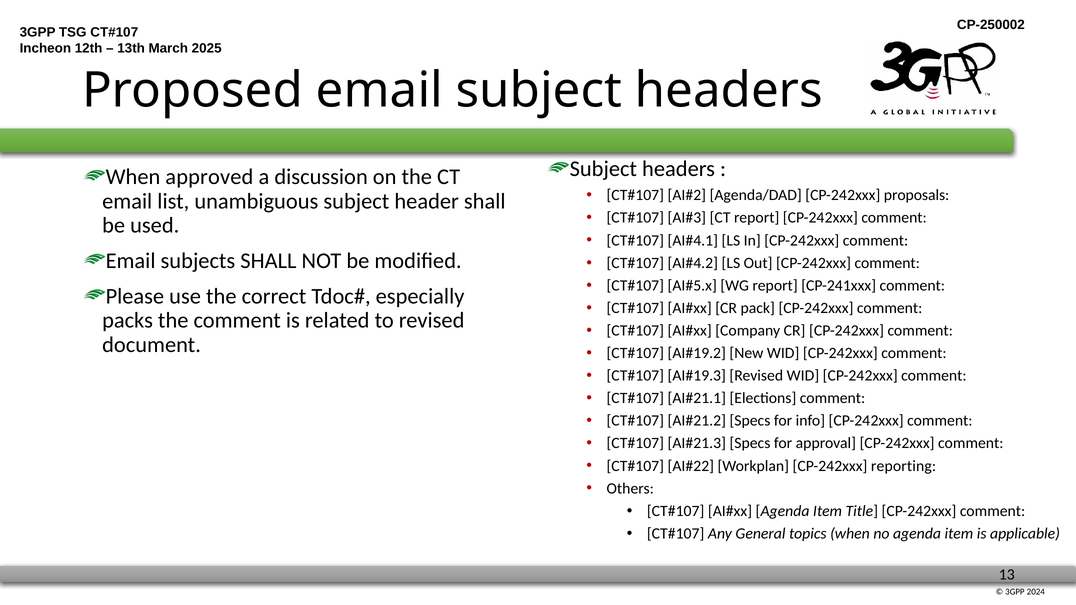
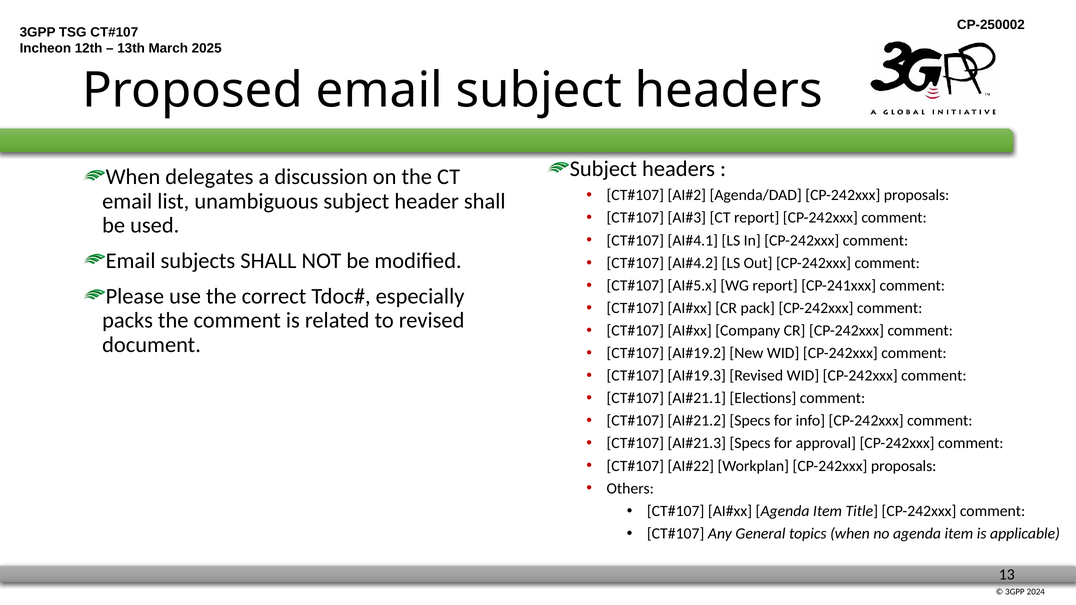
approved: approved -> delegates (209, 177)
Workplan CP-242xxx reporting: reporting -> proposals (904, 466)
